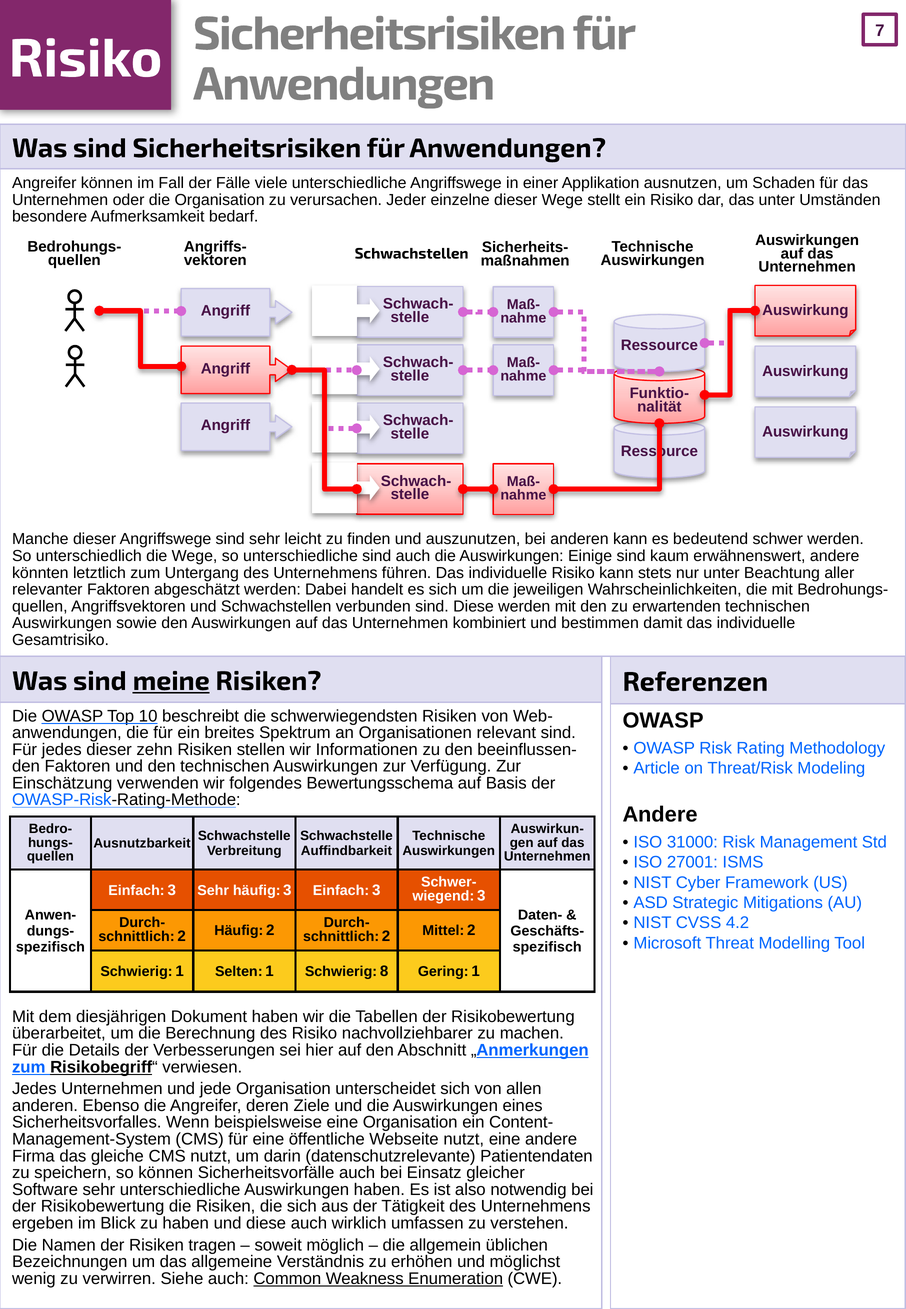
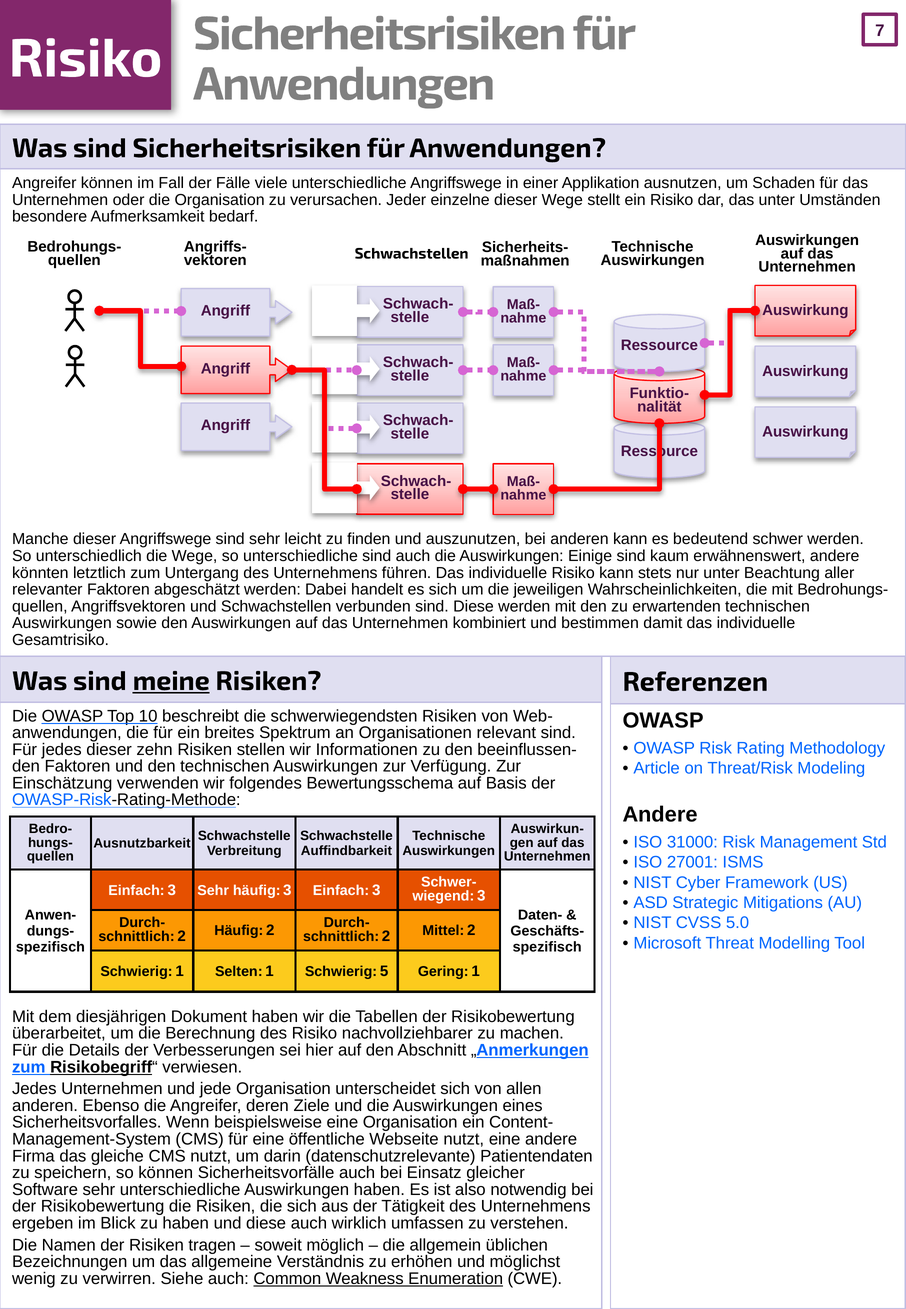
4.2: 4.2 -> 5.0 (738, 923)
8: 8 -> 5 (384, 971)
